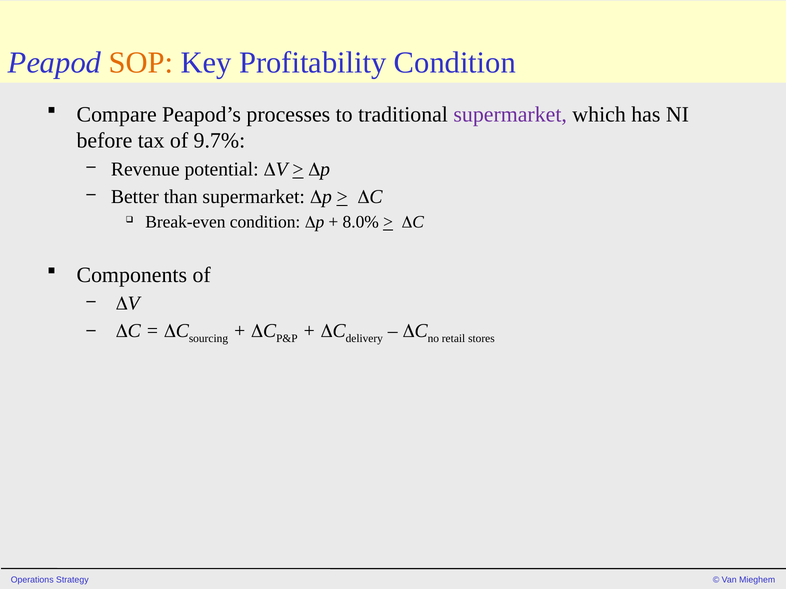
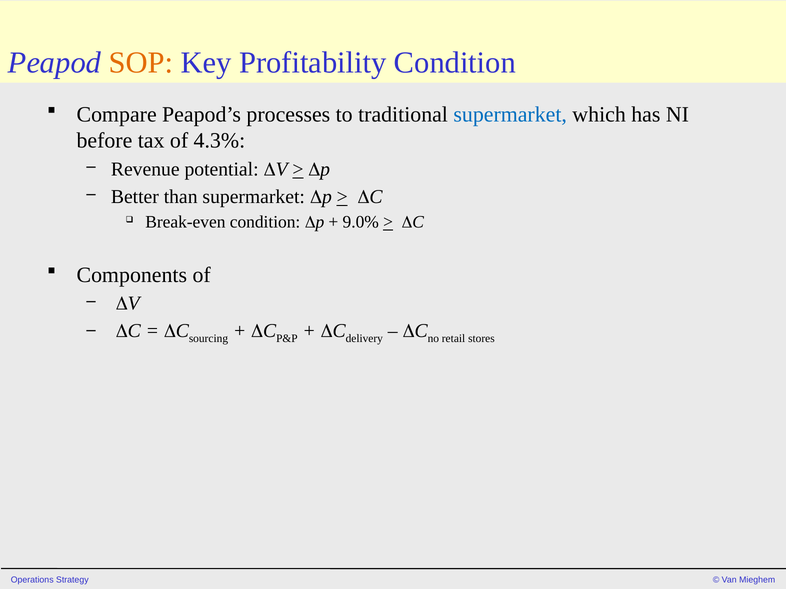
supermarket colour: purple -> blue (510, 114)
9.7%: 9.7% -> 4.3% (219, 141)
8.0%: 8.0% -> 9.0% (361, 222)
